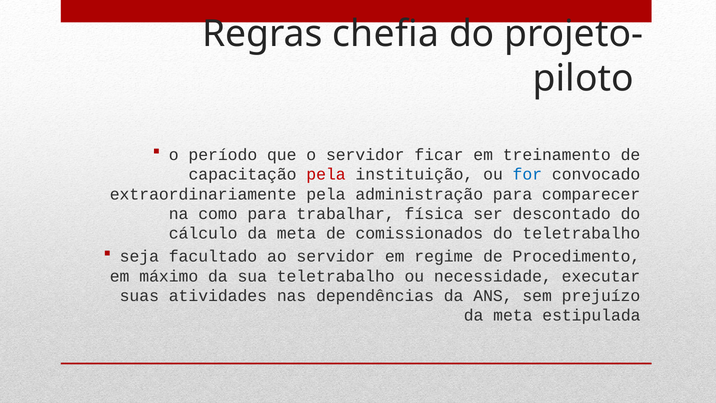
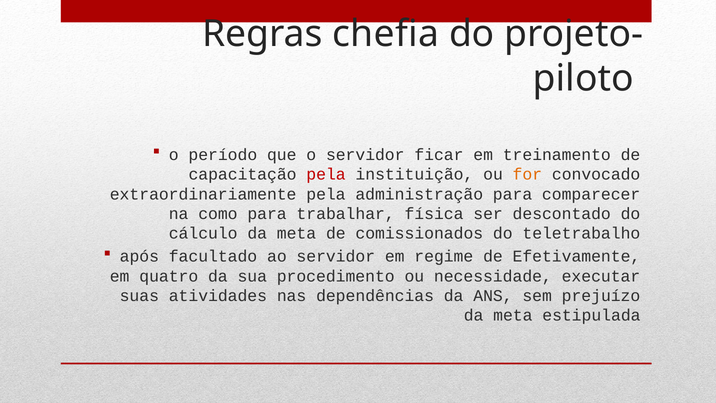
for colour: blue -> orange (527, 174)
seja: seja -> após (139, 256)
Procedimento: Procedimento -> Efetivamente (576, 256)
máximo: máximo -> quatro (169, 276)
sua teletrabalho: teletrabalho -> procedimento (336, 276)
